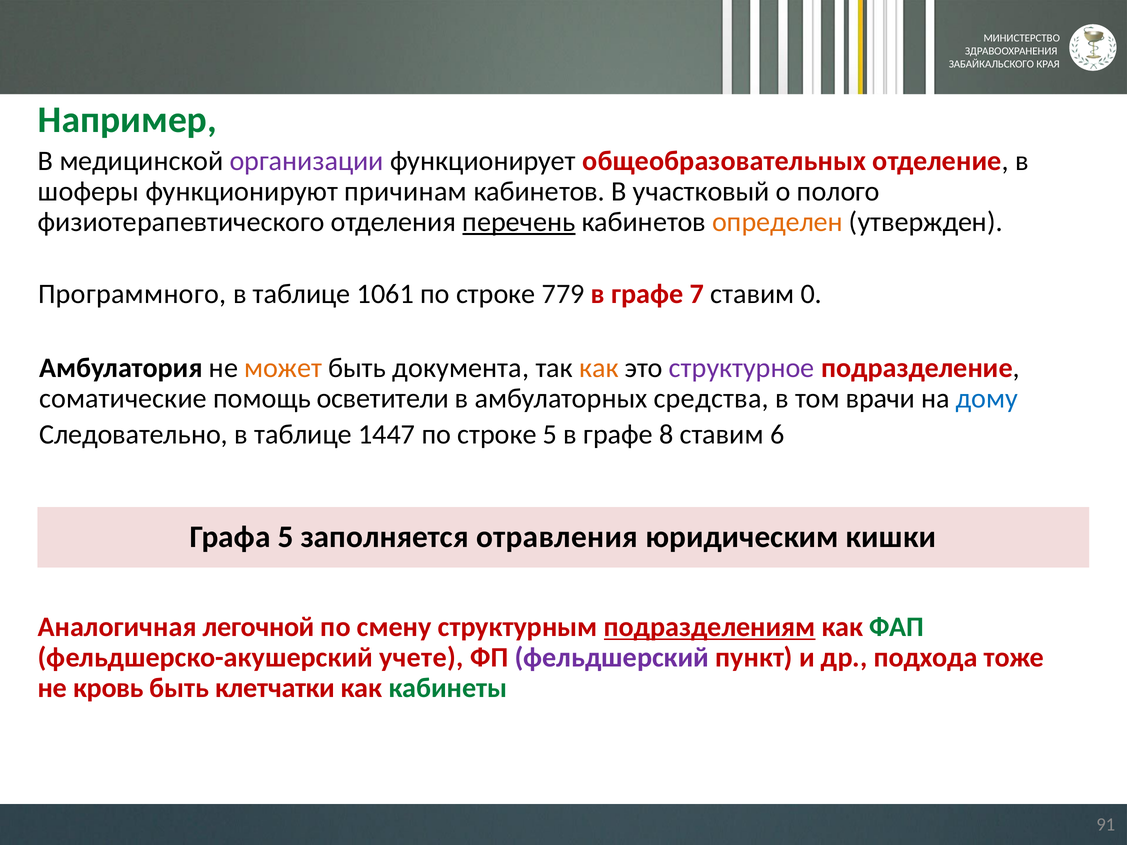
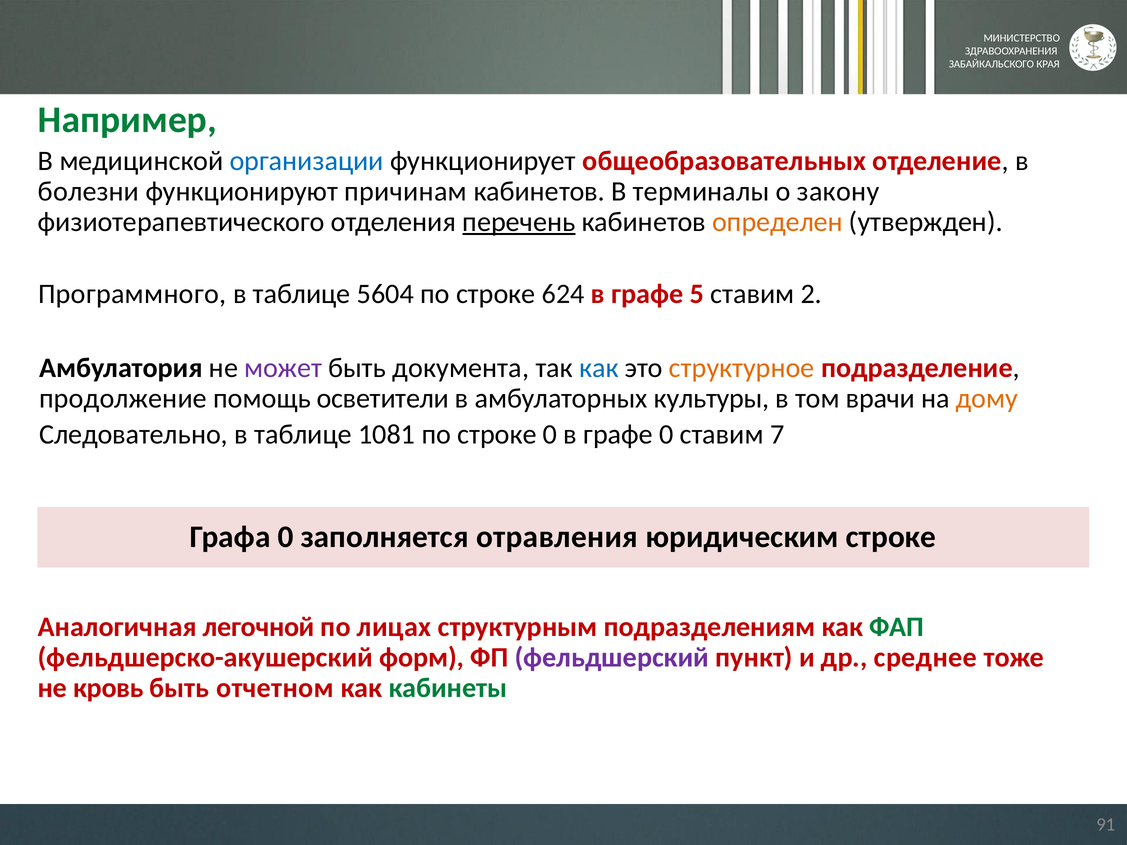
организации colour: purple -> blue (307, 161)
шоферы: шоферы -> болезни (89, 192)
участковый: участковый -> терминалы (701, 192)
полого: полого -> закону (838, 192)
1061: 1061 -> 5604 (385, 294)
779: 779 -> 624 (563, 294)
7: 7 -> 5 (697, 294)
0: 0 -> 2 (811, 294)
может colour: orange -> purple (283, 368)
как colour: orange -> blue (599, 368)
структурное colour: purple -> orange (742, 368)
соматические: соматические -> продолжение (123, 399)
средства: средства -> культуры (712, 399)
дому colour: blue -> orange (987, 399)
1447: 1447 -> 1081 (387, 435)
строке 5: 5 -> 0 (550, 435)
графе 8: 8 -> 0 (666, 435)
6: 6 -> 7 (777, 435)
Графа 5: 5 -> 0 (286, 537)
юридическим кишки: кишки -> строке (891, 537)
смену: смену -> лицах (394, 627)
подразделениям underline: present -> none (710, 627)
учете: учете -> форм (422, 658)
подхода: подхода -> среднее (925, 658)
клетчатки: клетчатки -> отчетном (275, 688)
